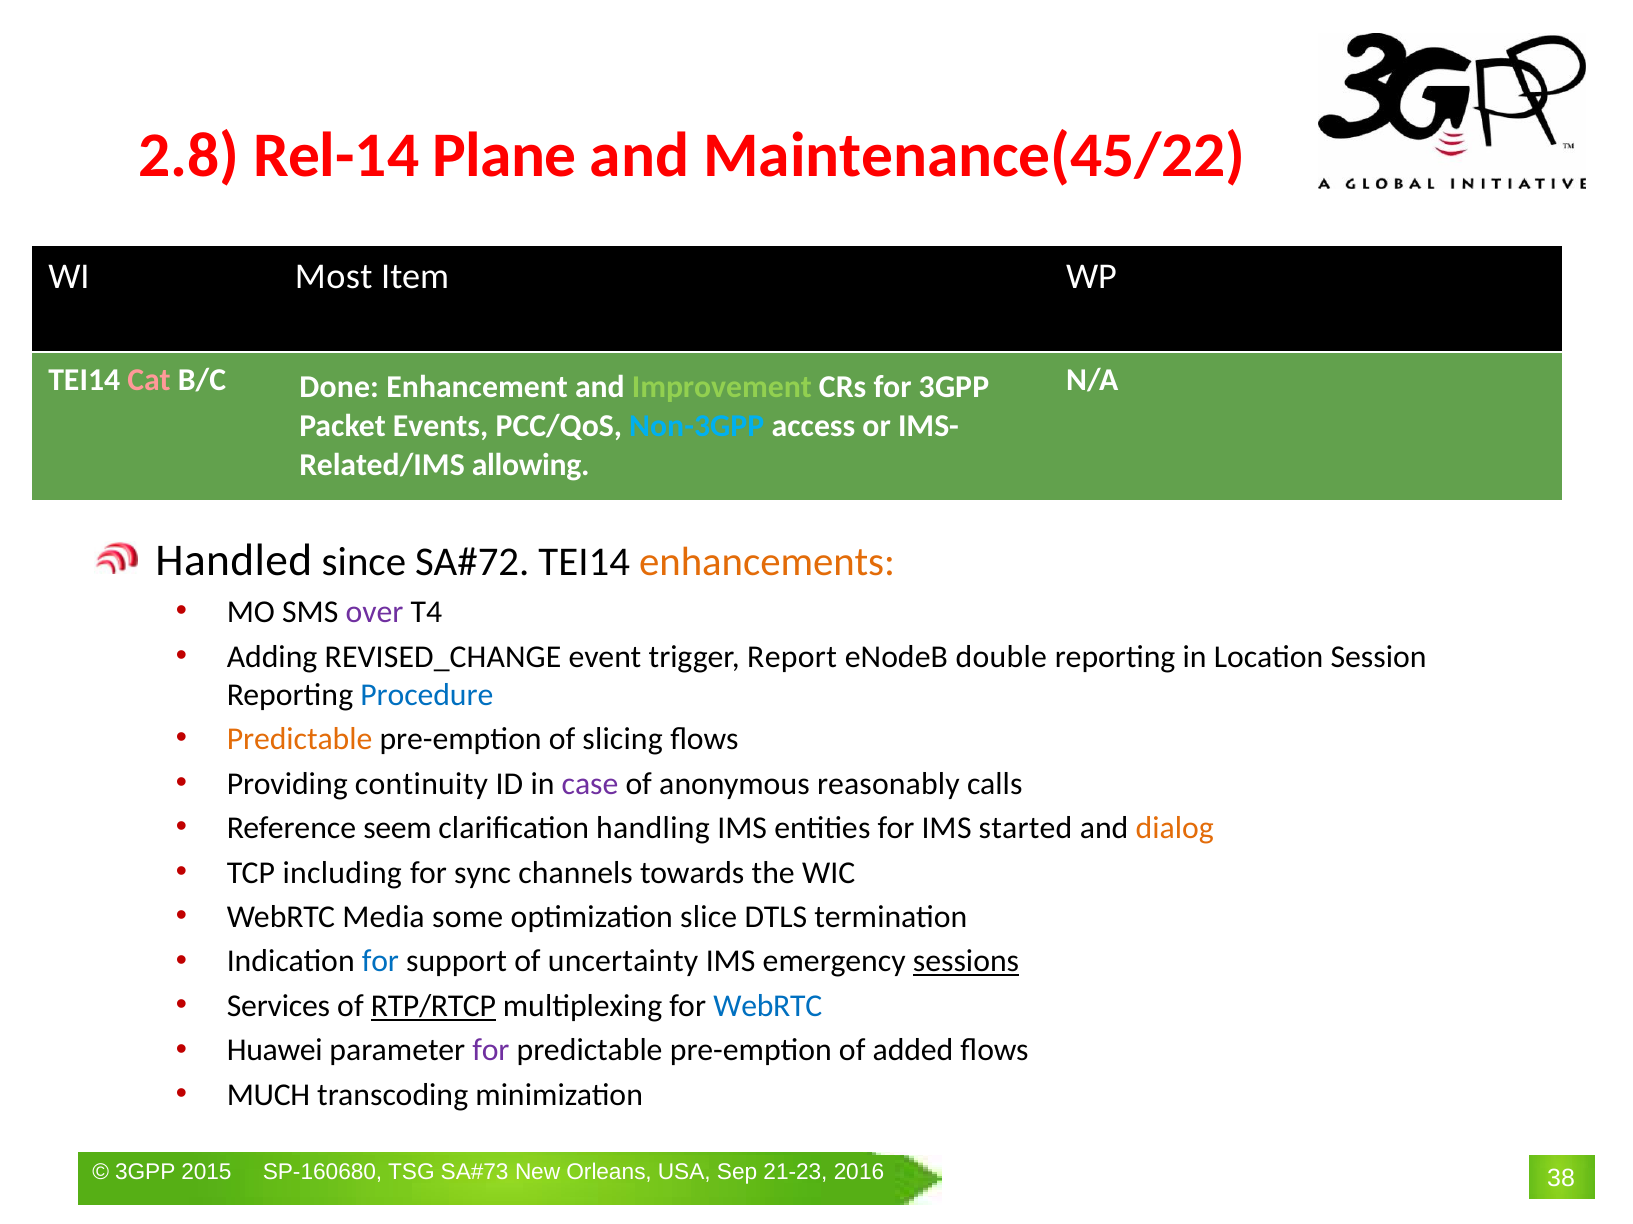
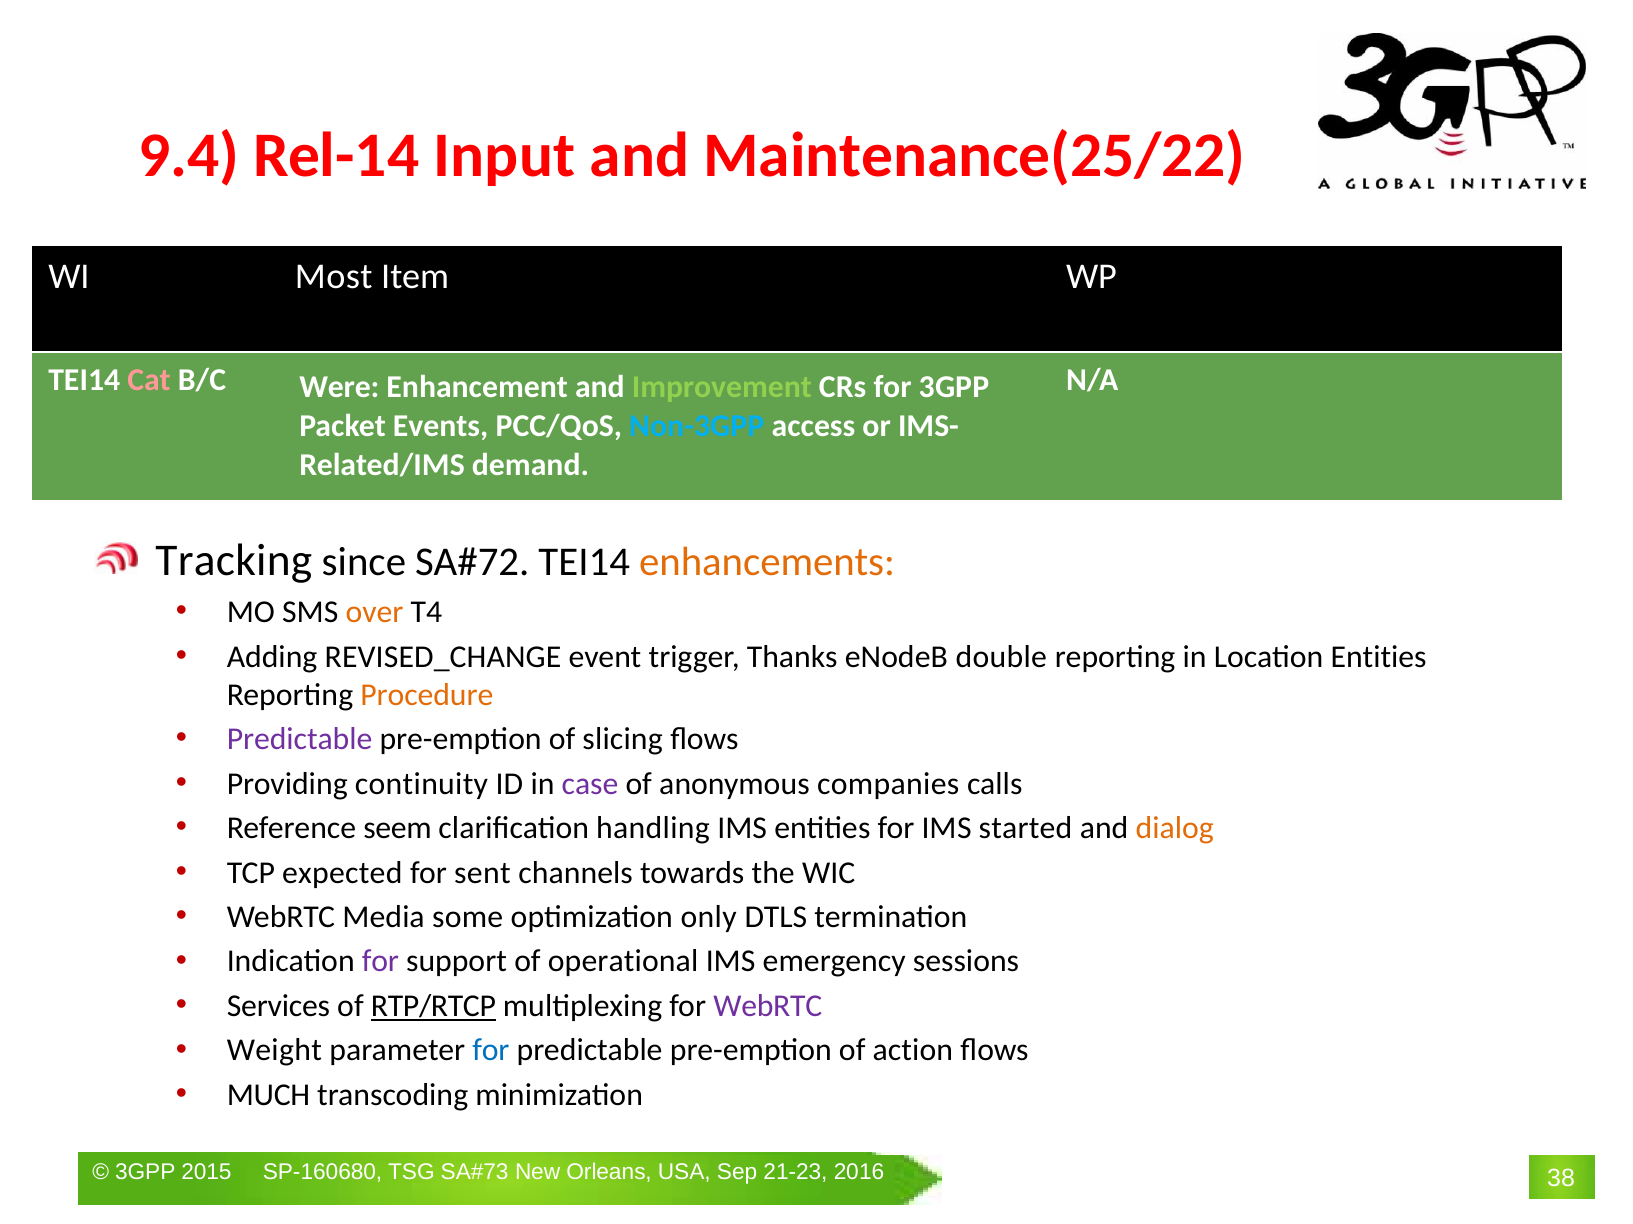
2.8: 2.8 -> 9.4 (188, 156)
Plane: Plane -> Input (504, 156)
Maintenance(45/22: Maintenance(45/22 -> Maintenance(25/22 (975, 156)
Done: Done -> Were (339, 388)
allowing: allowing -> demand (530, 465)
Handled: Handled -> Tracking (234, 561)
over colour: purple -> orange (375, 613)
Report: Report -> Thanks (792, 657)
Location Session: Session -> Entities (1379, 657)
Procedure colour: blue -> orange (427, 695)
Predictable colour: orange -> purple (300, 740)
reasonably: reasonably -> companies (888, 784)
including: including -> expected (342, 873)
sync: sync -> sent (482, 873)
slice: slice -> only (709, 918)
for colour: blue -> purple (381, 962)
uncertainty: uncertainty -> operational (623, 962)
sessions underline: present -> none (966, 962)
WebRTC colour: blue -> purple (768, 1007)
Huawei: Huawei -> Weight (274, 1051)
for colour: purple -> blue (491, 1051)
added: added -> action (913, 1051)
